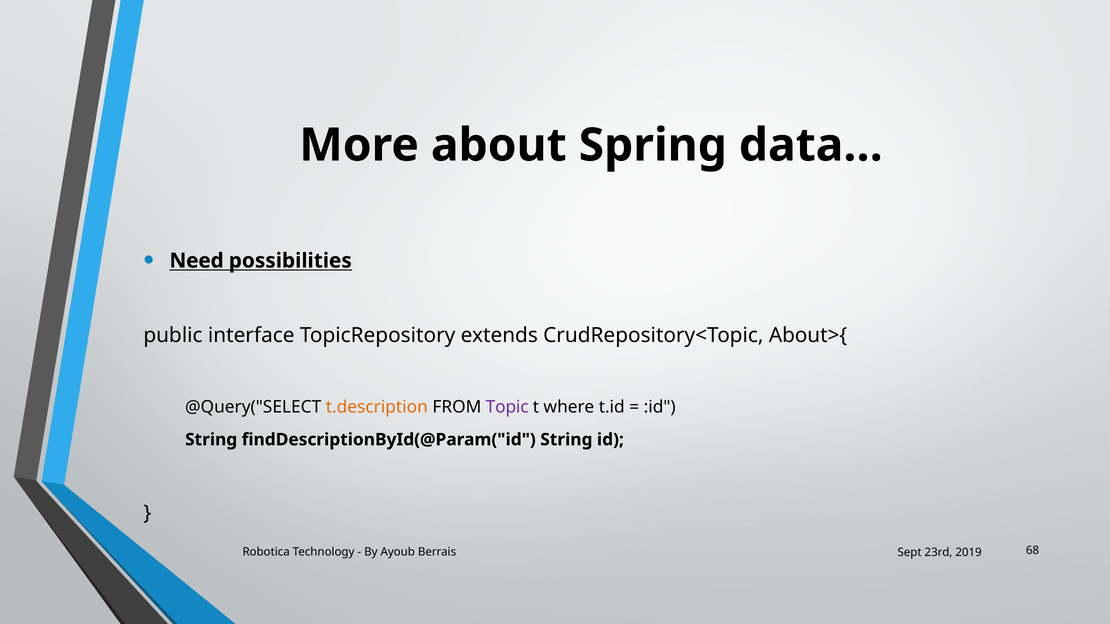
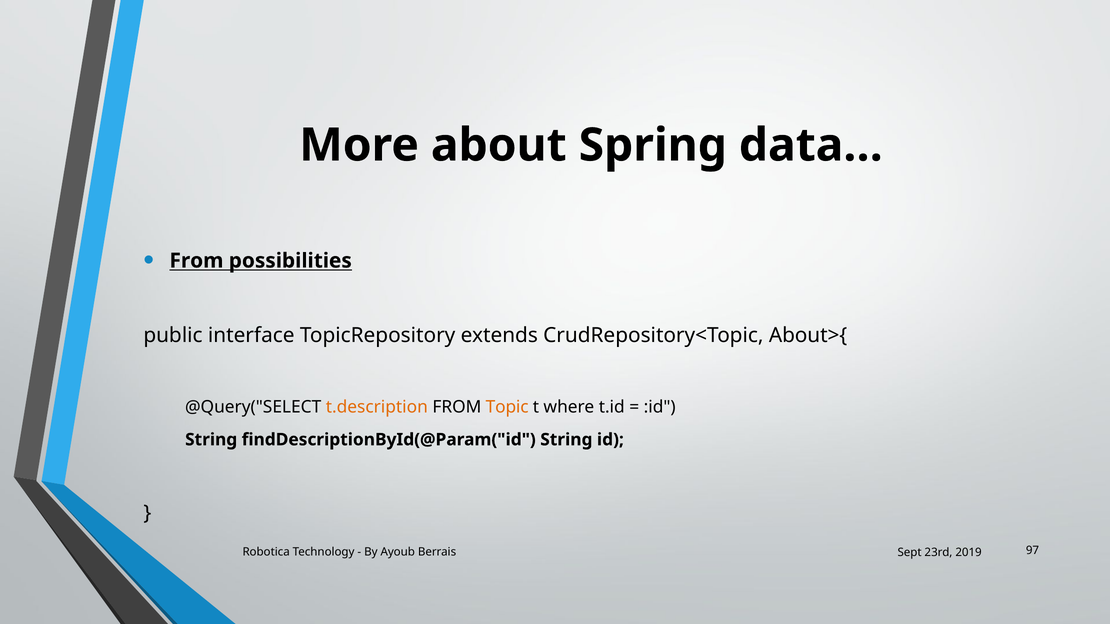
Need: Need -> From (196, 261)
Topic colour: purple -> orange (507, 407)
68: 68 -> 97 (1032, 551)
